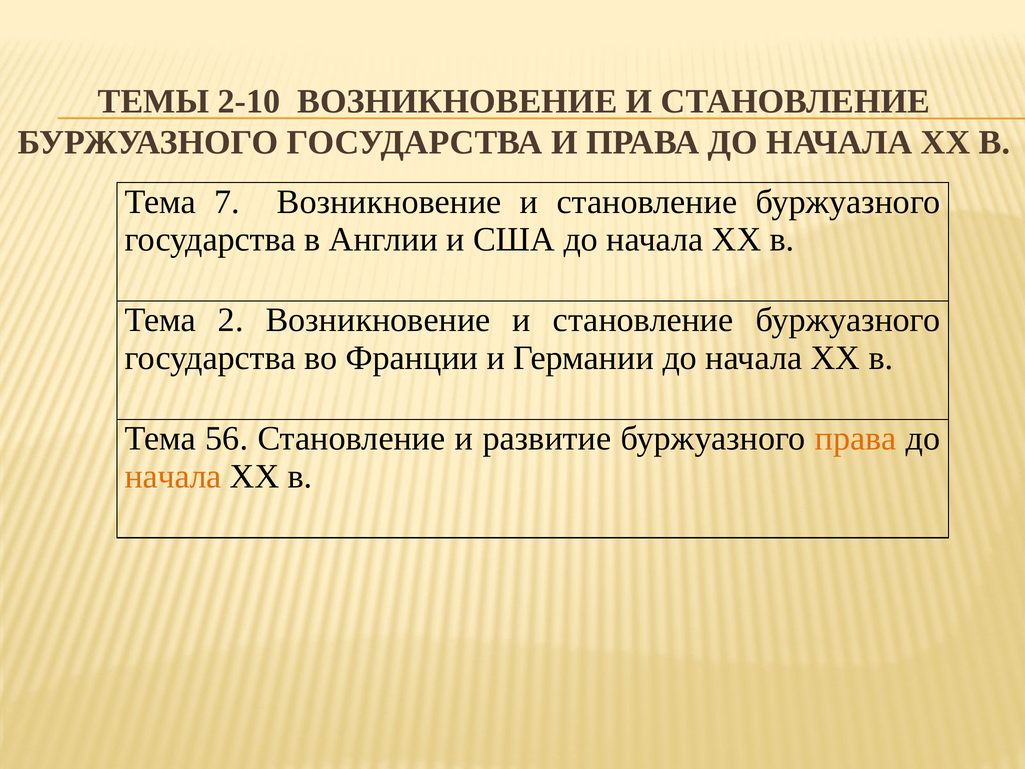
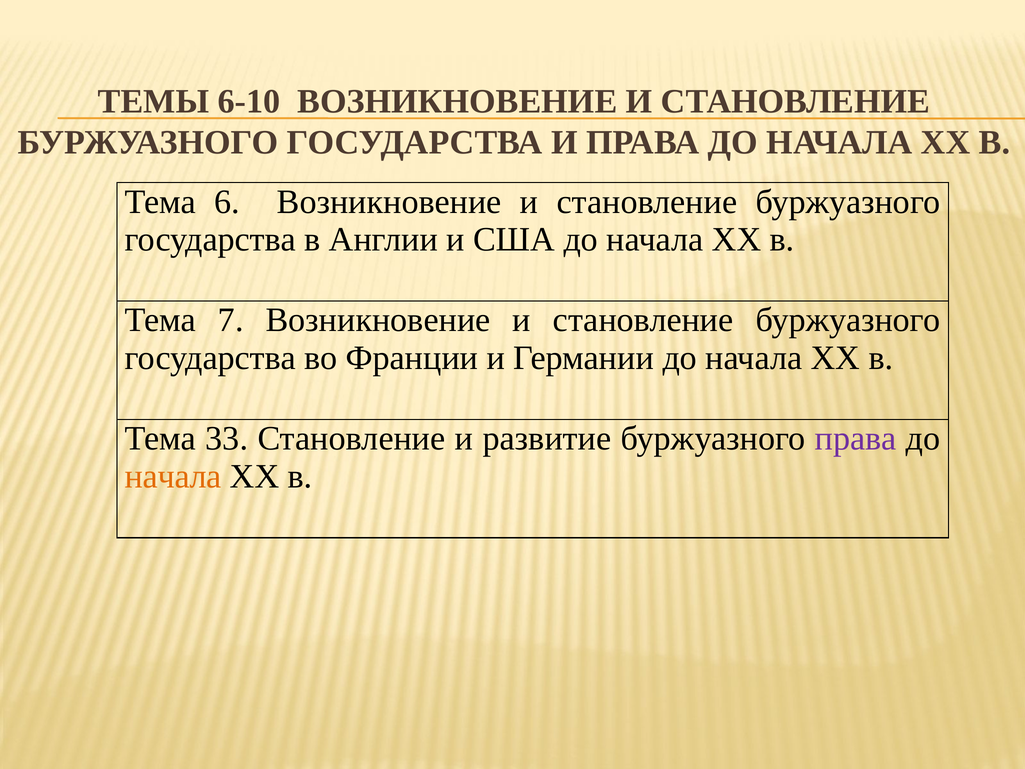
2-10: 2-10 -> 6-10 (249, 101)
7: 7 -> 6 (227, 202)
2: 2 -> 7 (231, 320)
56: 56 -> 33 (227, 438)
права colour: orange -> purple (856, 438)
